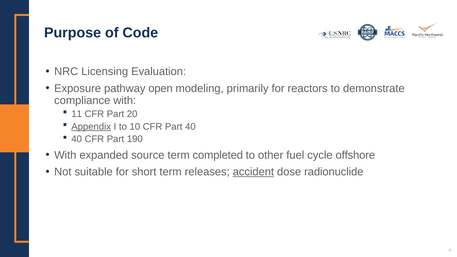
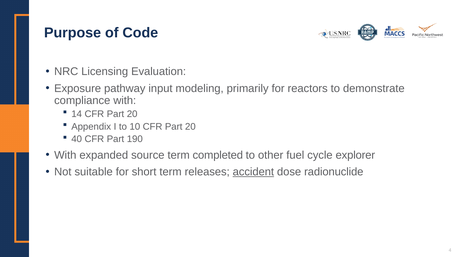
open: open -> input (160, 88)
11: 11 -> 14 (77, 114)
Appendix underline: present -> none (91, 127)
10 CFR Part 40: 40 -> 20 (190, 127)
offshore: offshore -> explorer (355, 155)
